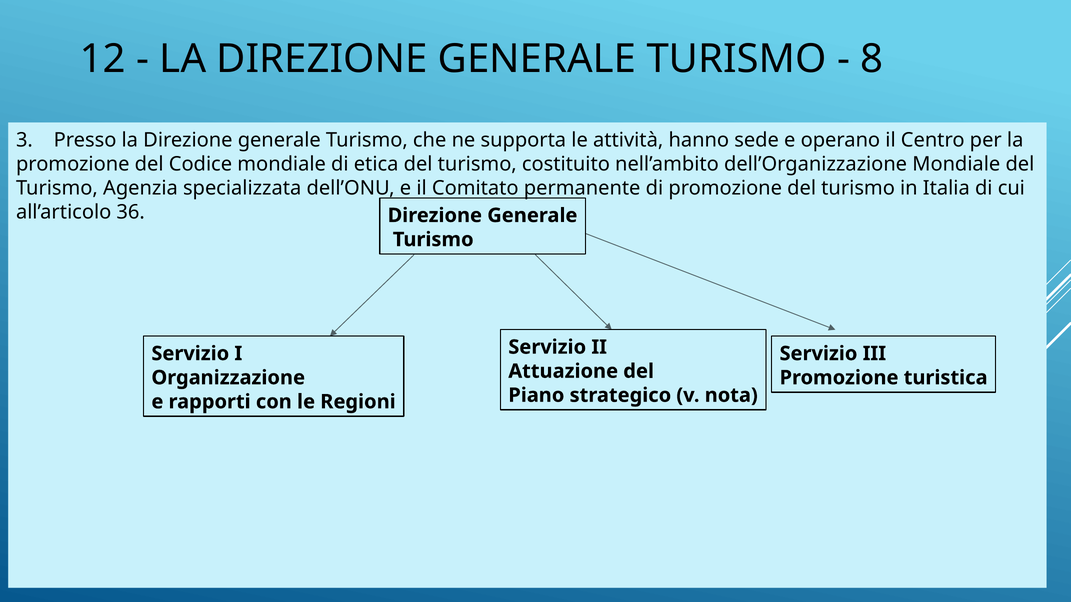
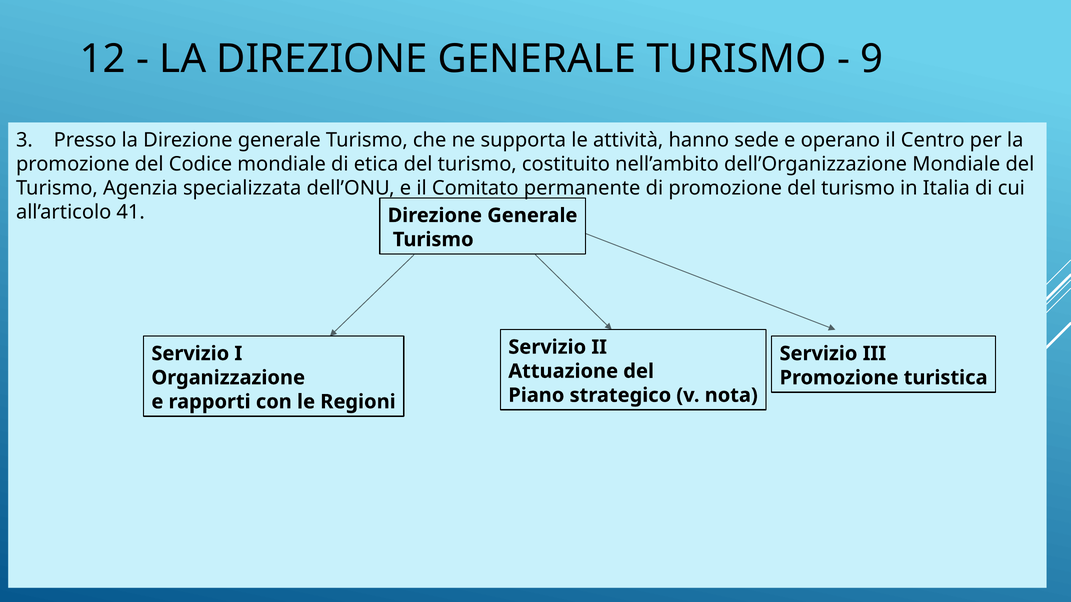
8: 8 -> 9 (872, 59)
36: 36 -> 41 (131, 212)
